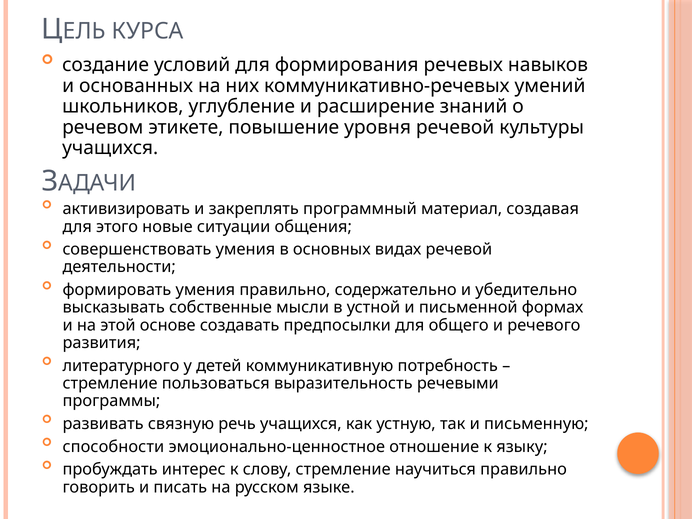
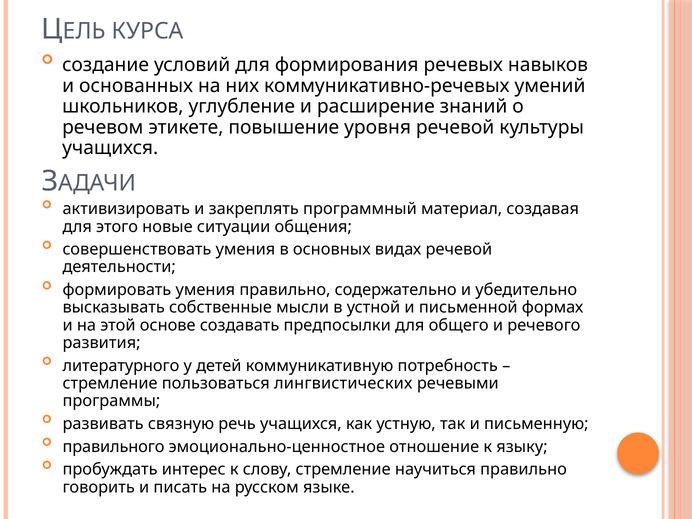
выразительность: выразительность -> лингвистических (343, 383)
способности: способности -> правильного (114, 447)
